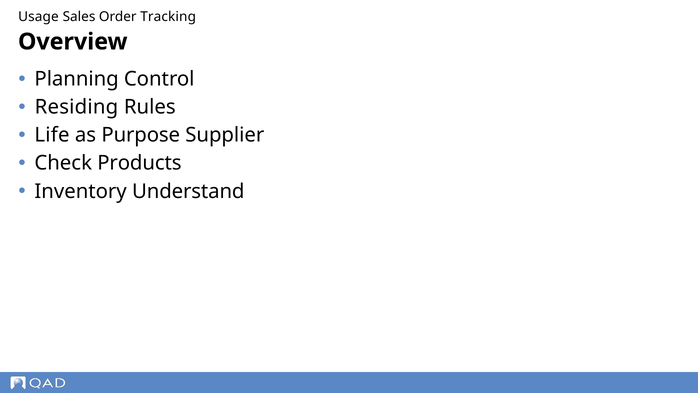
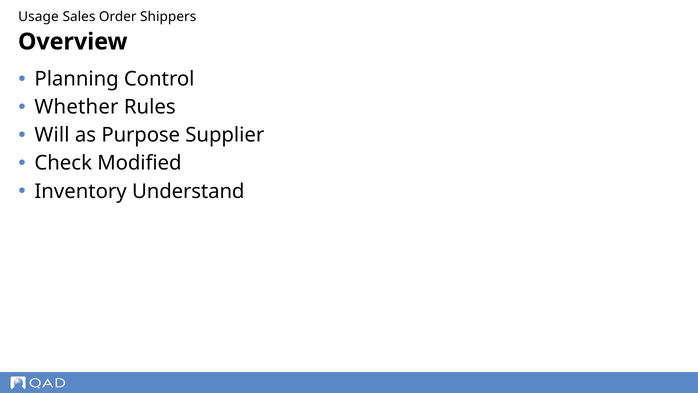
Tracking: Tracking -> Shippers (168, 17)
Residing: Residing -> Whether (76, 107)
Life: Life -> Will (52, 135)
Products: Products -> Modified (139, 163)
